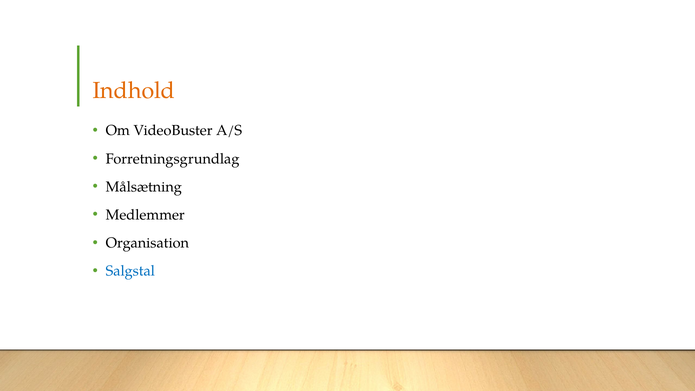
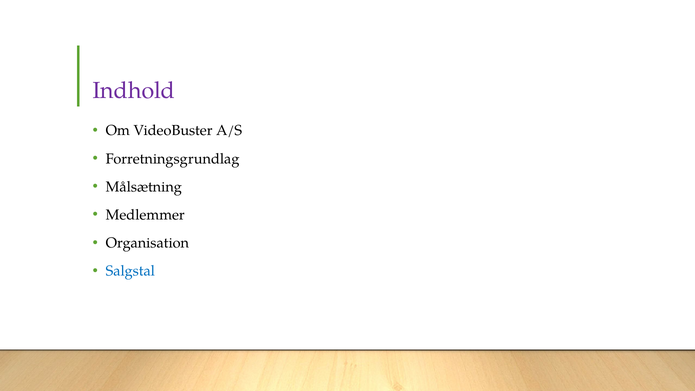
Indhold colour: orange -> purple (134, 90)
